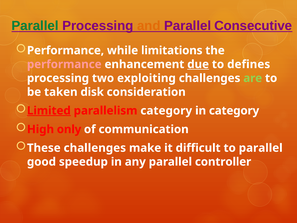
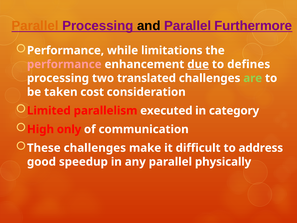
Parallel colour: green -> orange (35, 26)
and colour: orange -> black (149, 26)
Consecutive: Consecutive -> Furthermore (253, 26)
exploiting: exploiting -> translated (146, 78)
disk: disk -> cost (92, 92)
Limited underline: present -> none (49, 111)
parallelism category: category -> executed (166, 111)
to parallel: parallel -> address (261, 148)
controller: controller -> physically (223, 162)
